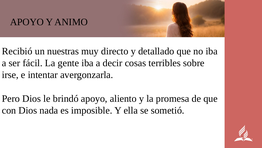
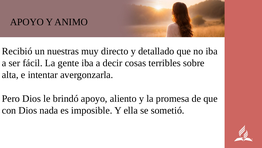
irse: irse -> alta (10, 75)
